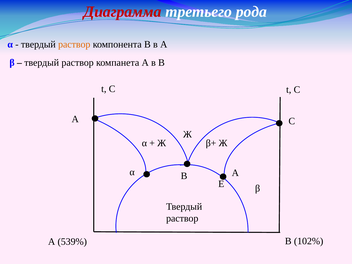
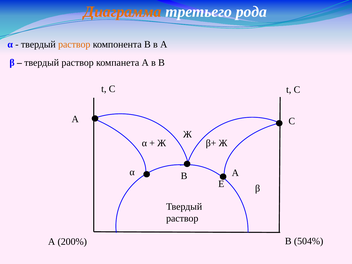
Диаграмма colour: red -> orange (123, 12)
539%: 539% -> 200% (72, 242)
102%: 102% -> 504% (309, 241)
